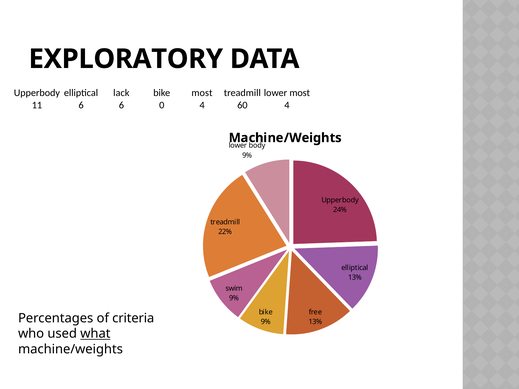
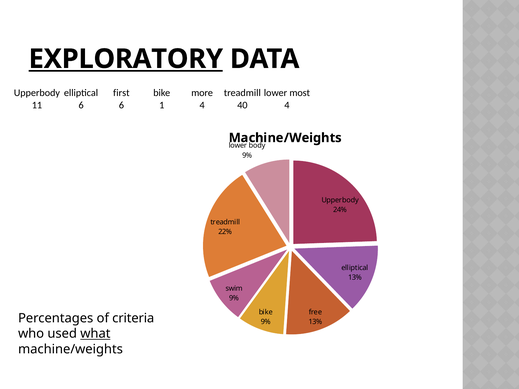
EXPLORATORY underline: none -> present (126, 59)
lack: lack -> first (121, 93)
bike most: most -> more (202, 93)
0: 0 -> 1 (162, 105)
60: 60 -> 40 (242, 105)
